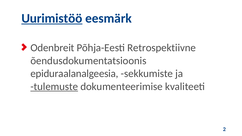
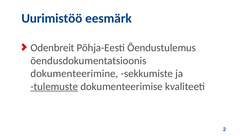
Uurimistöö underline: present -> none (52, 18)
Retrospektiivne: Retrospektiivne -> Õendustulemus (162, 48)
epiduraalanalgeesia: epiduraalanalgeesia -> dokumenteerimine (74, 74)
